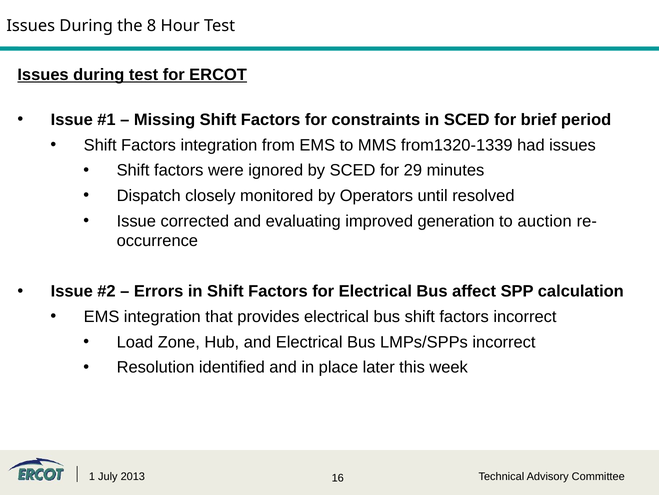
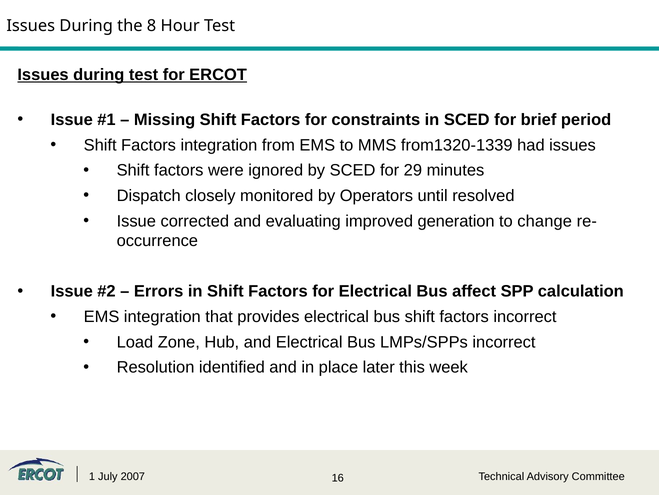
auction: auction -> change (545, 221)
2013: 2013 -> 2007 (133, 476)
